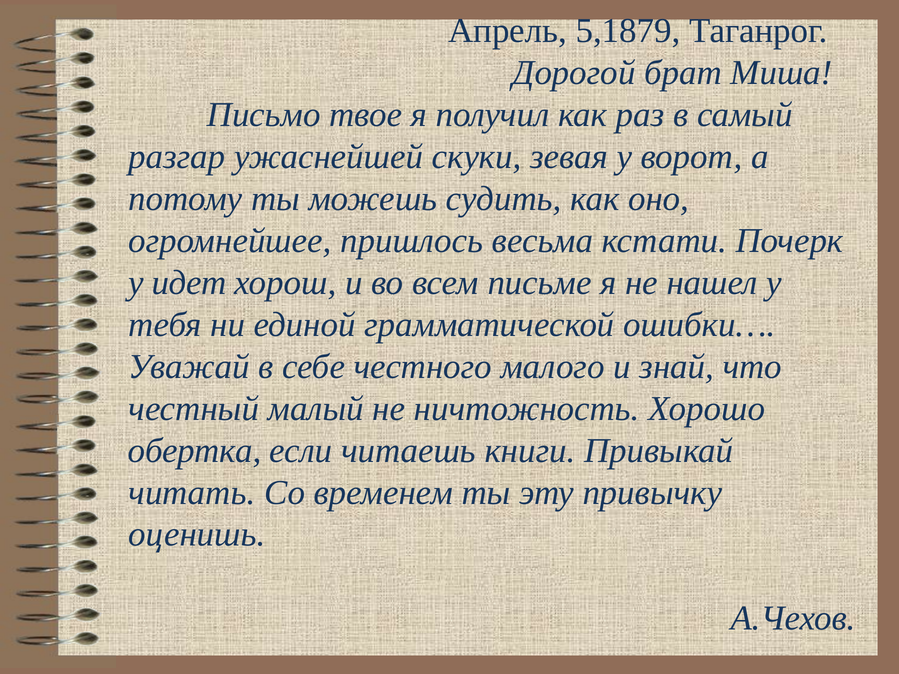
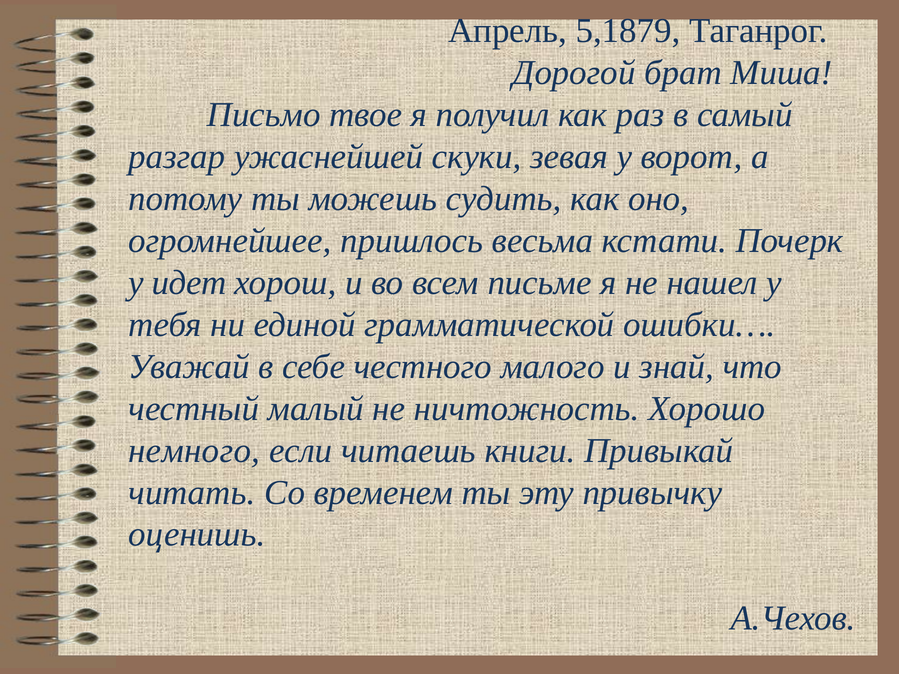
обертка: обертка -> немного (194, 451)
